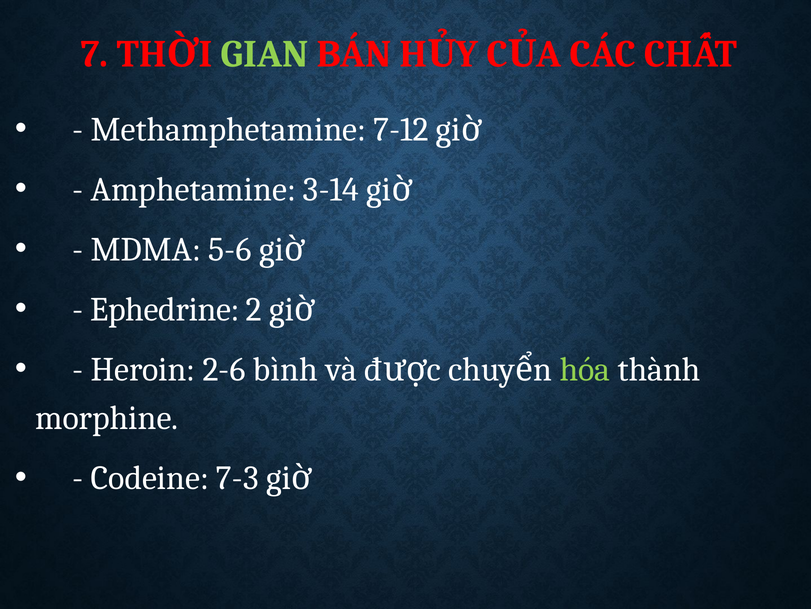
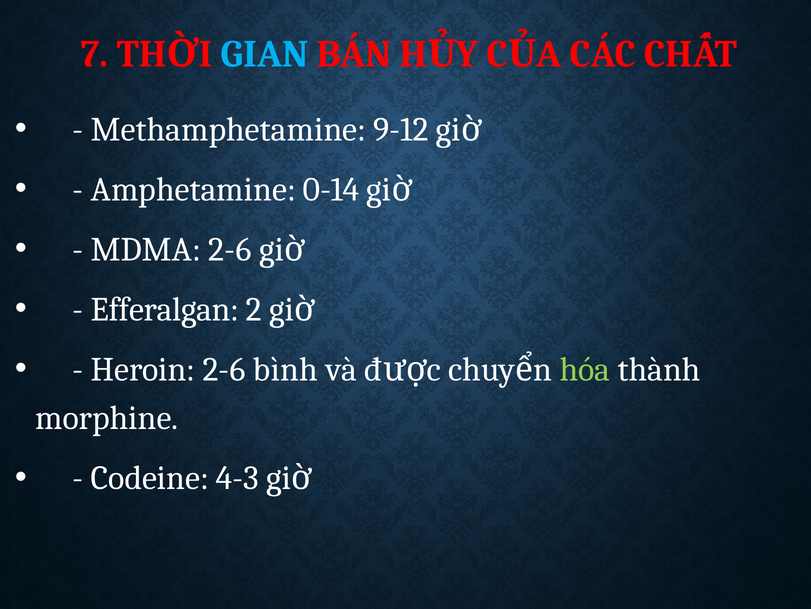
GIAN colour: light green -> light blue (265, 54)
7-12: 7-12 -> 9-12 (401, 129)
3-14: 3-14 -> 0-14 (331, 189)
MDMA 5-6: 5-6 -> 2-6 (230, 249)
Ephedrine: Ephedrine -> Efferalgan (165, 309)
7-3: 7-3 -> 4-3 (237, 478)
